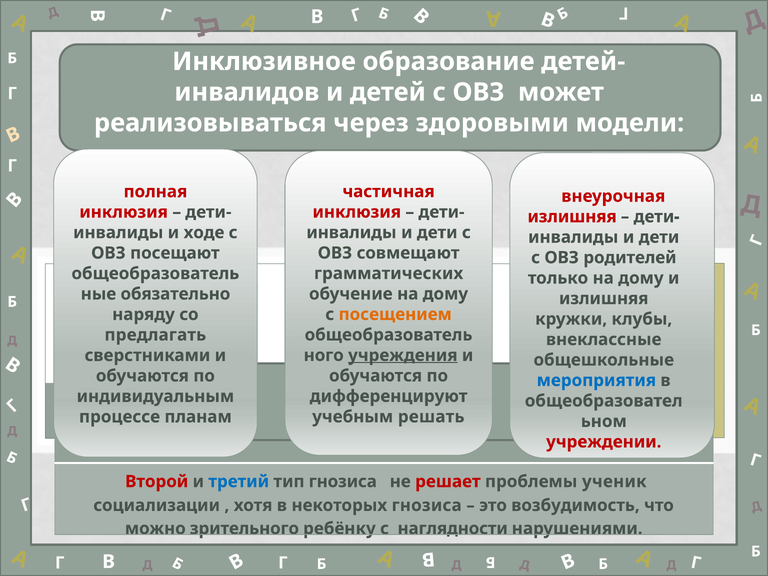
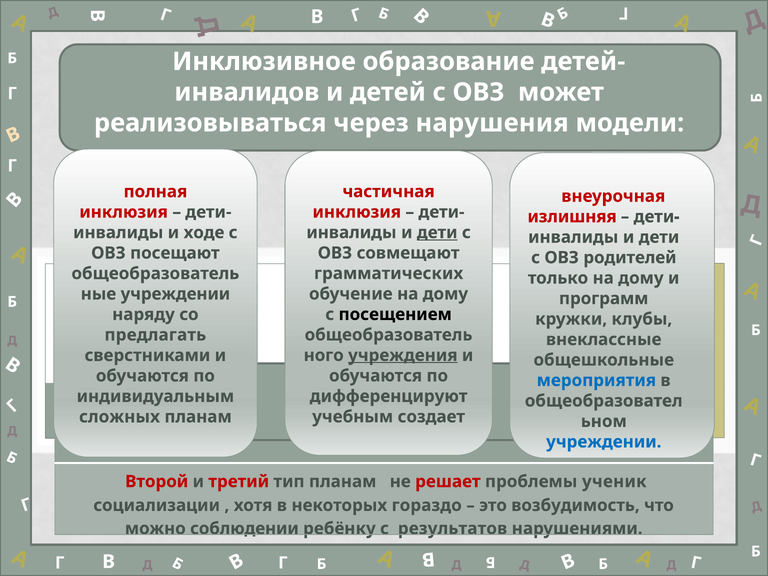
здоровыми: здоровыми -> нарушения (492, 123)
дети underline: none -> present (437, 233)
обязательно: обязательно -> учреждении (175, 294)
излишняя: излишняя -> программ (604, 299)
посещением colour: orange -> black (395, 314)
решать: решать -> создает (431, 417)
процессе: процессе -> сложных (119, 417)
учреждении colour: red -> blue (604, 442)
третий colour: blue -> red (239, 482)
тип гнозиса: гнозиса -> планам (343, 482)
некоторых гнозиса: гнозиса -> гораздо (427, 505)
зрительного: зрительного -> соблюдении (244, 529)
наглядности: наглядности -> результатов (453, 529)
